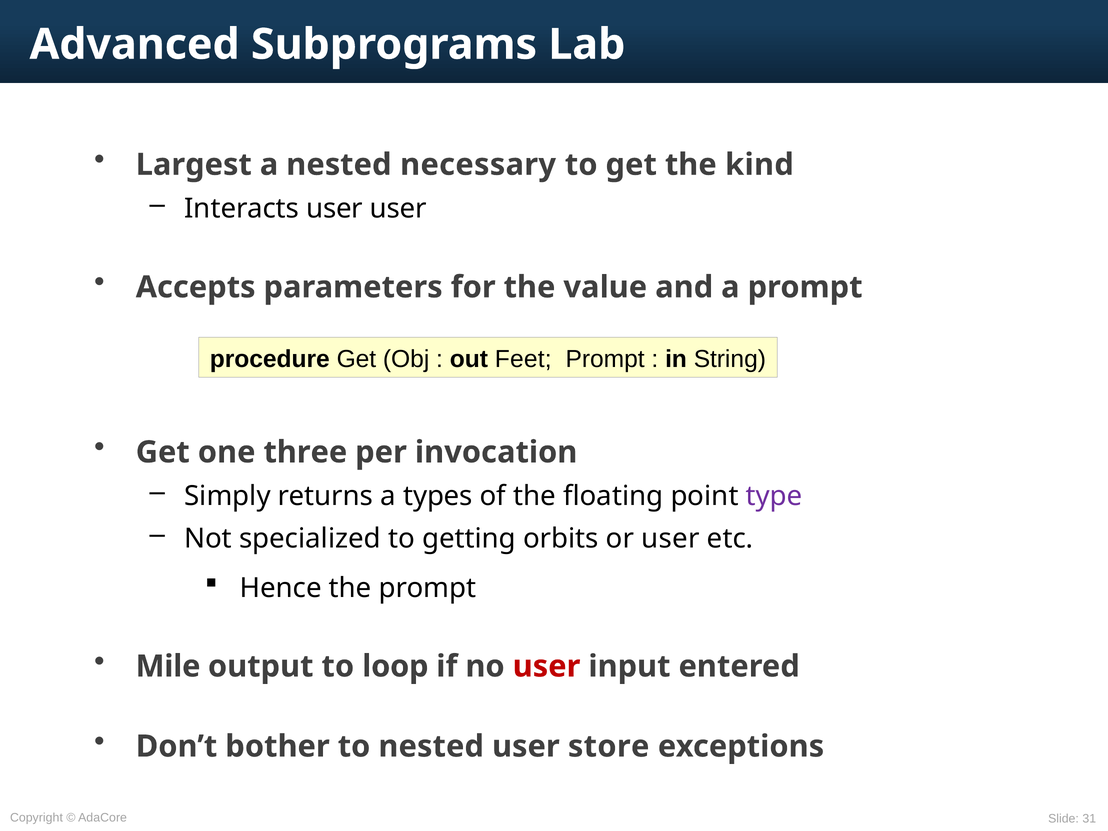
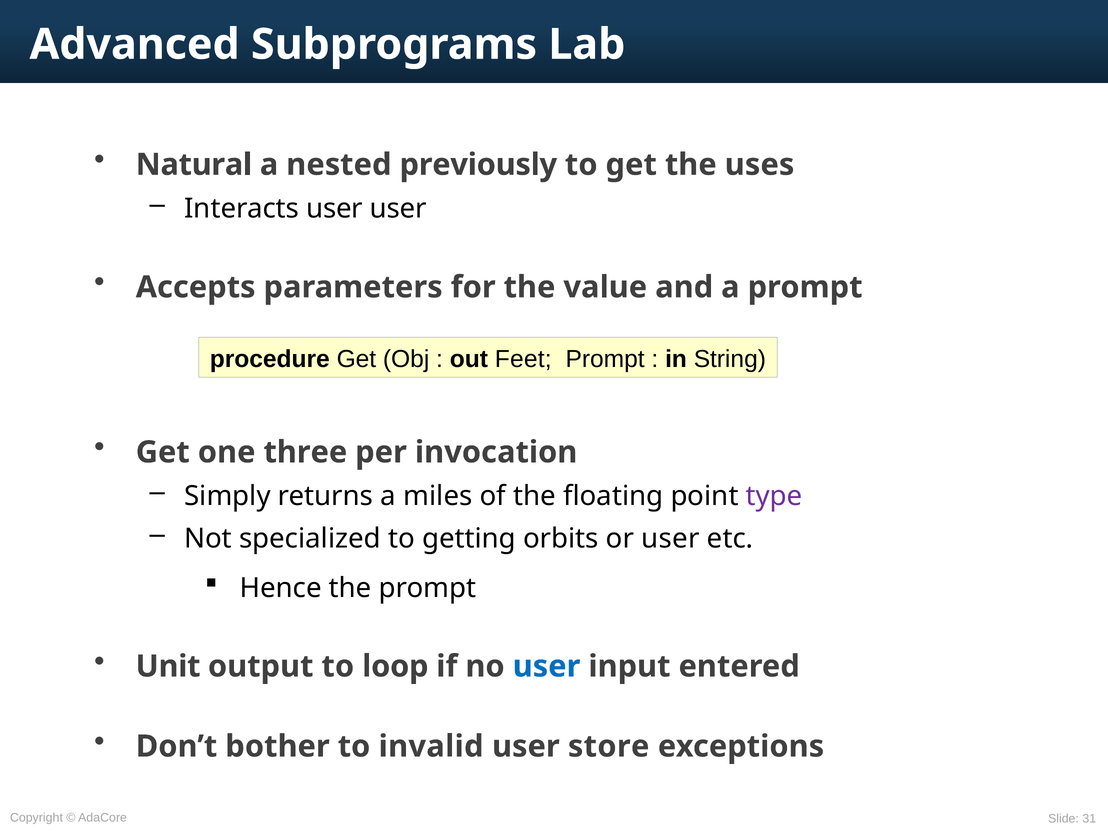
Largest: Largest -> Natural (194, 165)
necessary: necessary -> previously (478, 165)
kind: kind -> uses (760, 165)
types: types -> miles (438, 496)
Mile: Mile -> Unit (168, 666)
user colour: red -> blue (547, 666)
to nested: nested -> invalid (431, 746)
